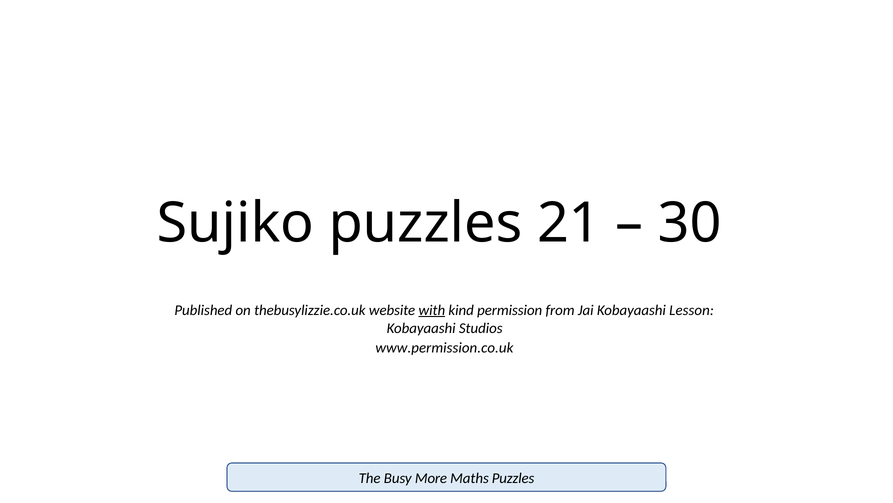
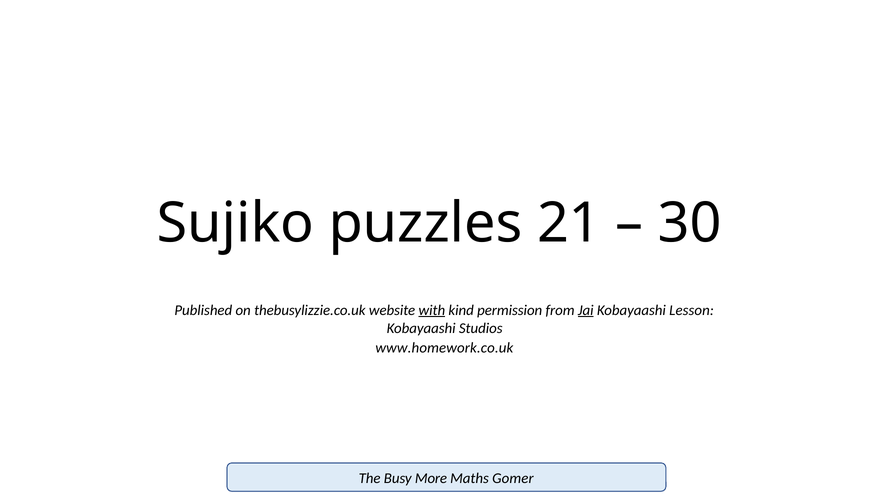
Jai underline: none -> present (586, 310)
www.permission.co.uk: www.permission.co.uk -> www.homework.co.uk (444, 347)
Maths Puzzles: Puzzles -> Gomer (513, 477)
